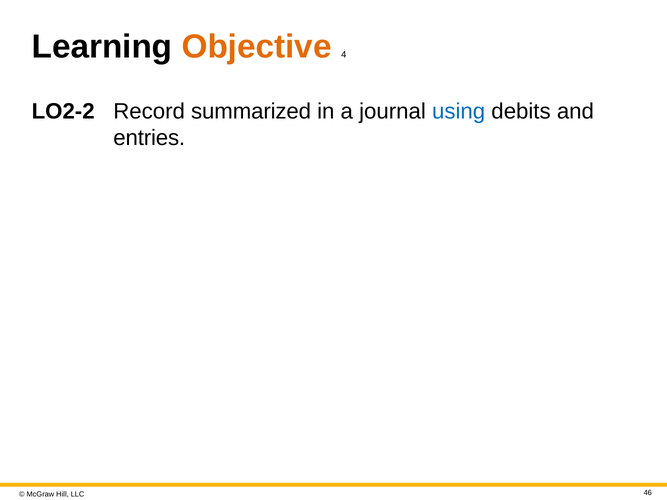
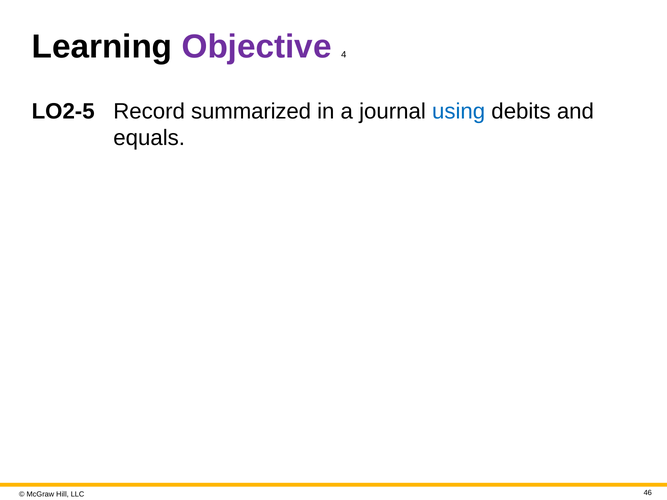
Objective colour: orange -> purple (257, 47)
LO2-2: LO2-2 -> LO2-5 (63, 111)
entries: entries -> equals (149, 138)
